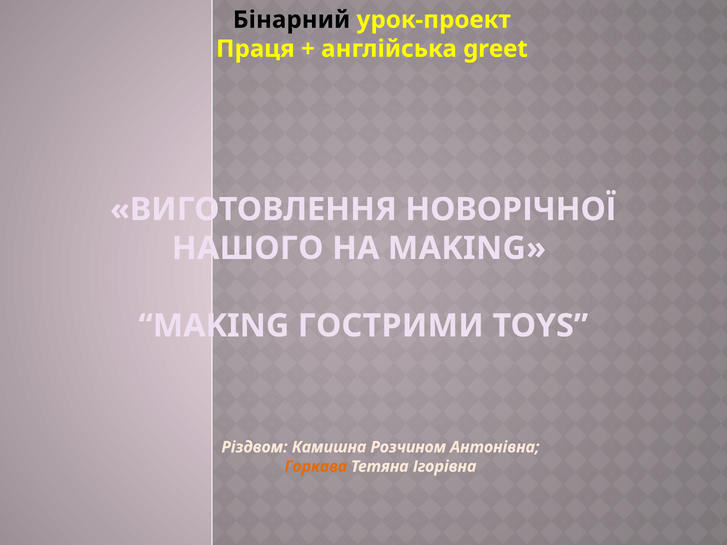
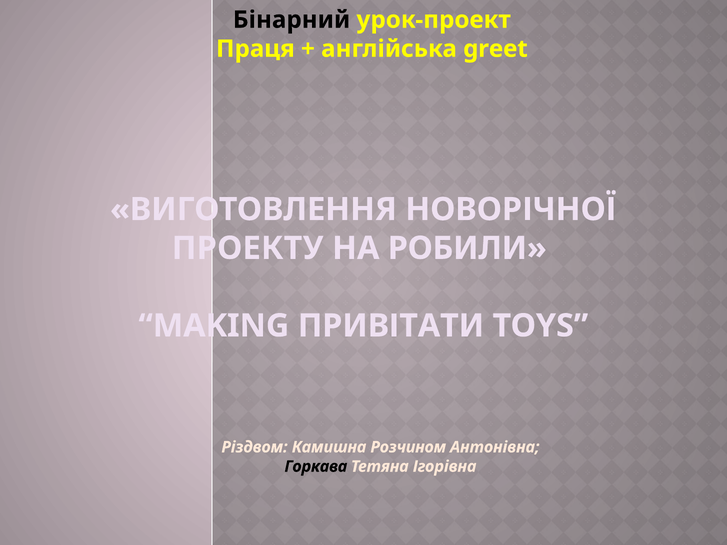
НАШОГО: НАШОГО -> ПРОЕКТУ (248, 248)
НА MAKING: MAKING -> РОБИЛИ (467, 248)
ГОСТРИМИ: ГОСТРИМИ -> ПРИВІТАТИ (391, 326)
Горкава colour: orange -> black (316, 467)
